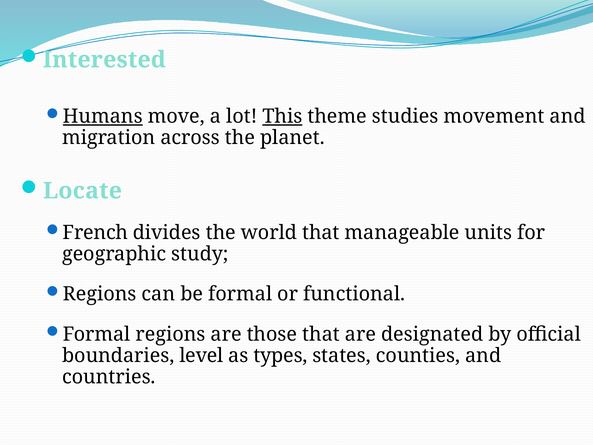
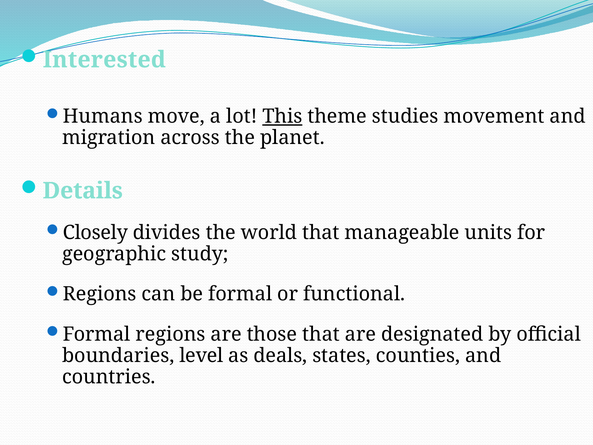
Humans underline: present -> none (103, 116)
Locate: Locate -> Details (83, 191)
French: French -> Closely (95, 233)
types: types -> deals (280, 355)
